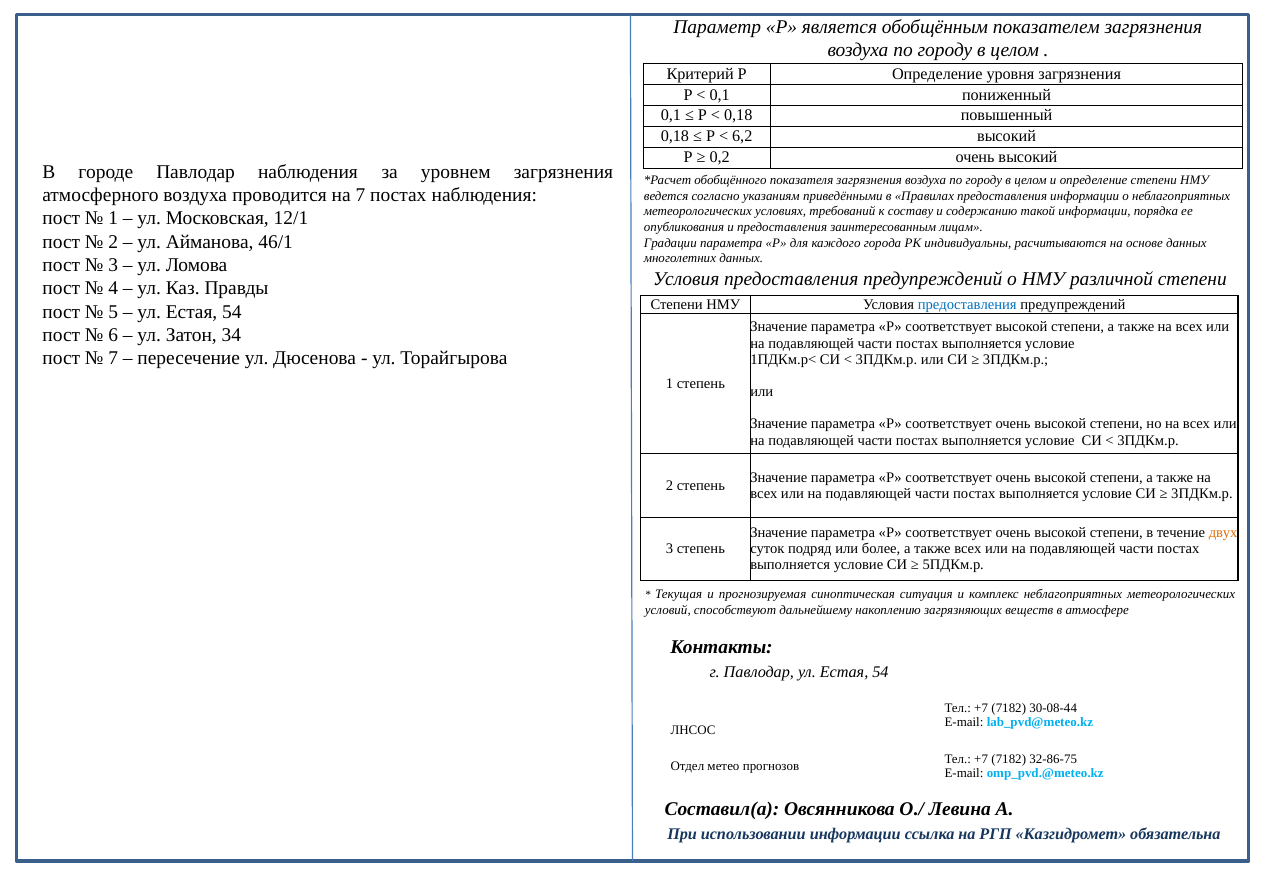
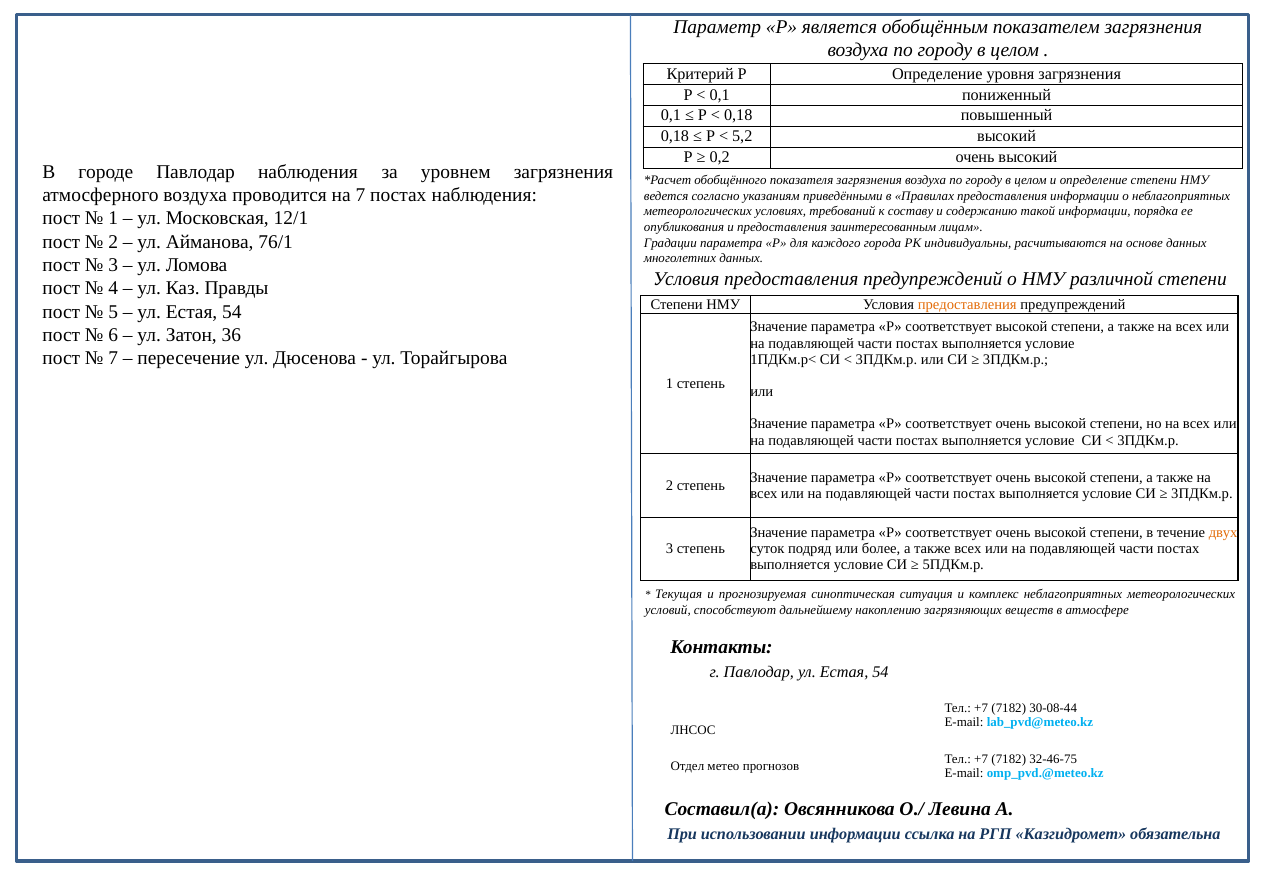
6,2: 6,2 -> 5,2 (742, 136)
46/1: 46/1 -> 76/1 (276, 242)
предоставления colour: blue -> orange (967, 304)
34: 34 -> 36 (231, 335)
32-86-75: 32-86-75 -> 32-46-75 (1053, 759)
